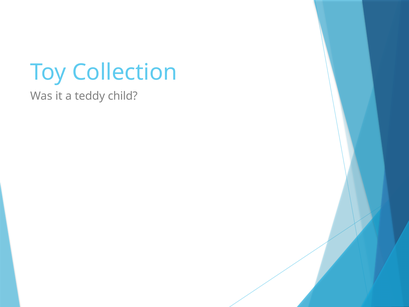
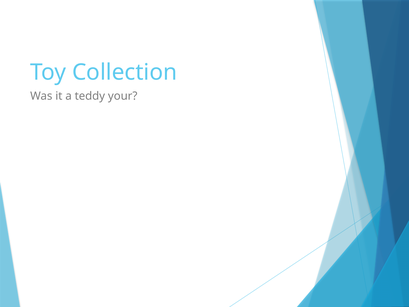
child: child -> your (123, 96)
